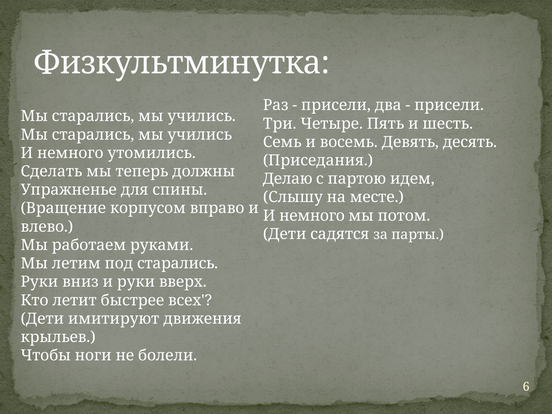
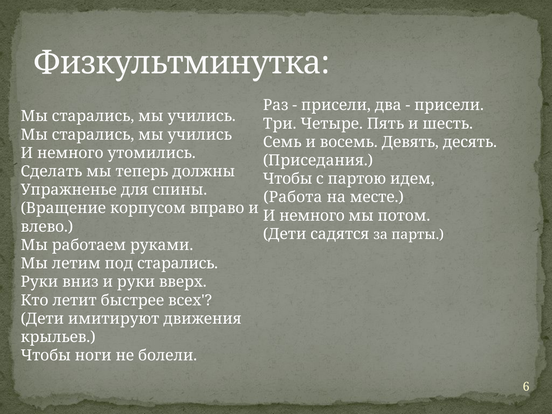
Делаю: Делаю -> Чтобы (288, 179)
Слышу: Слышу -> Работа (293, 197)
